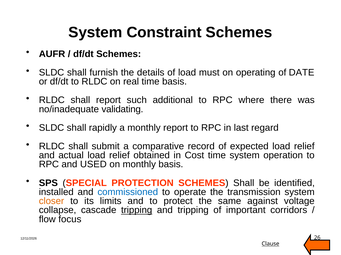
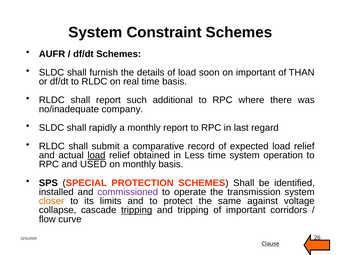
must: must -> soon (209, 73)
on operating: operating -> important (256, 73)
DATE: DATE -> THAN (302, 73)
validating: validating -> company (122, 109)
load underline: none -> present (96, 156)
Cost: Cost -> Less (194, 156)
commissioned colour: blue -> purple (128, 193)
focus: focus -> curve (70, 220)
